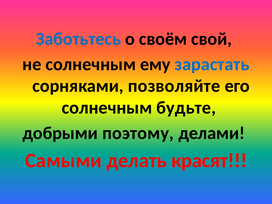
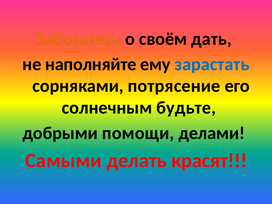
Заботьтесь colour: blue -> orange (78, 39)
свой: свой -> дать (211, 39)
не солнечным: солнечным -> наполняйте (91, 64)
позволяйте: позволяйте -> потрясение (174, 86)
поэтому: поэтому -> помощи (138, 133)
